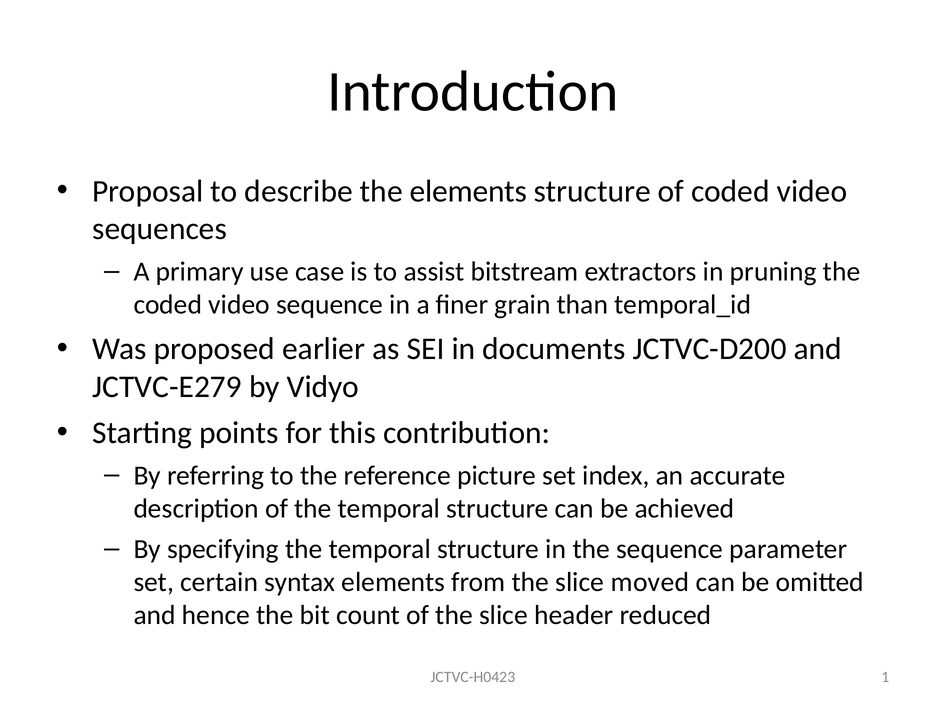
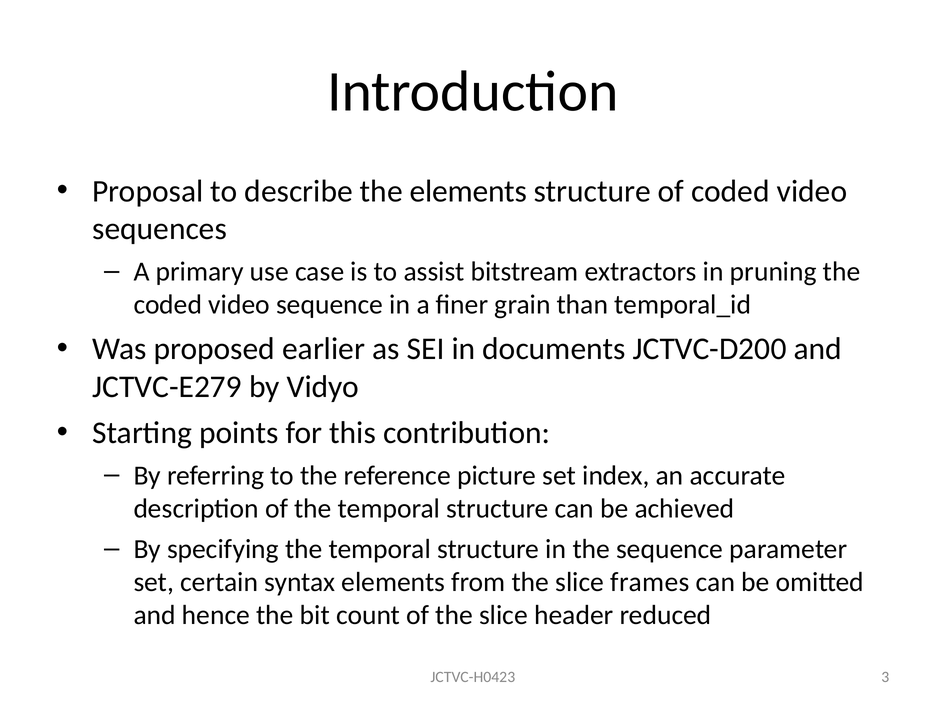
moved: moved -> frames (650, 582)
1: 1 -> 3 (885, 677)
